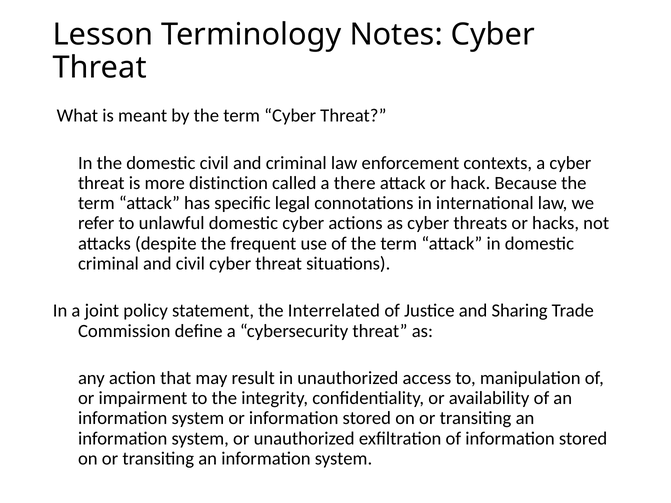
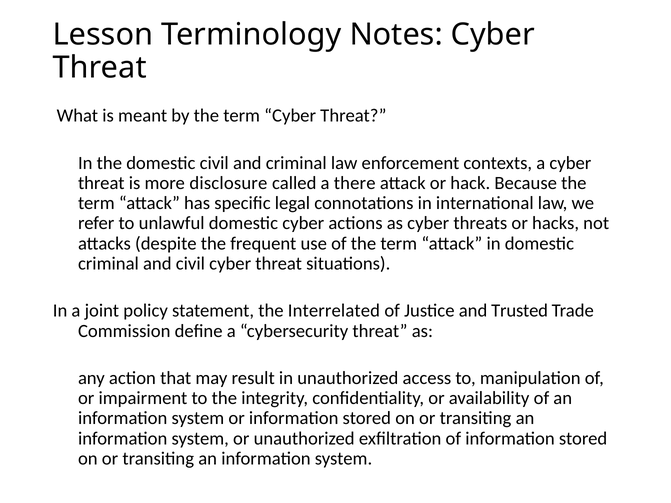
distinction: distinction -> disclosure (228, 183)
and Sharing: Sharing -> Trusted (520, 311)
